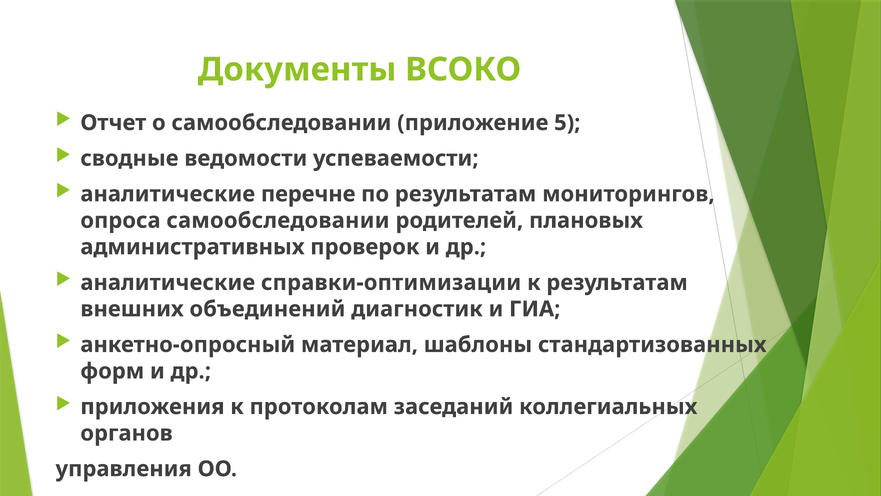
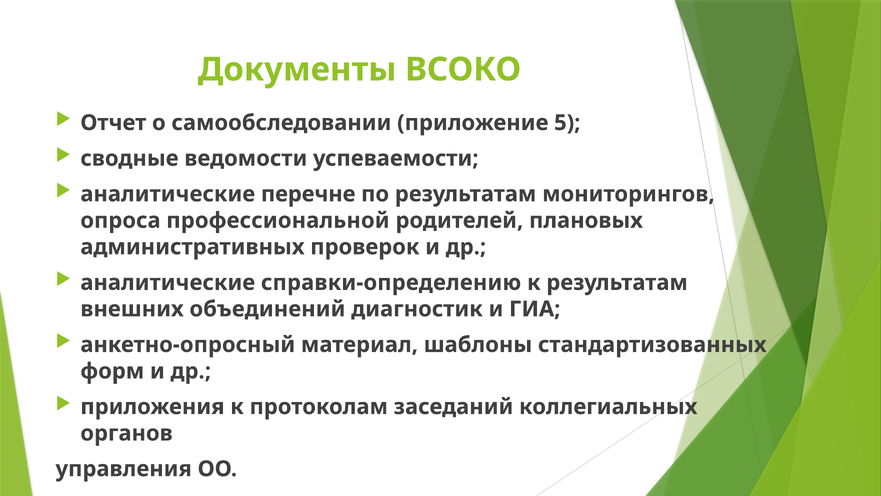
опроса самообследовании: самообследовании -> профессиональной (278, 220)
справки-оптимизации: справки-оптимизации -> справки-определению (391, 282)
